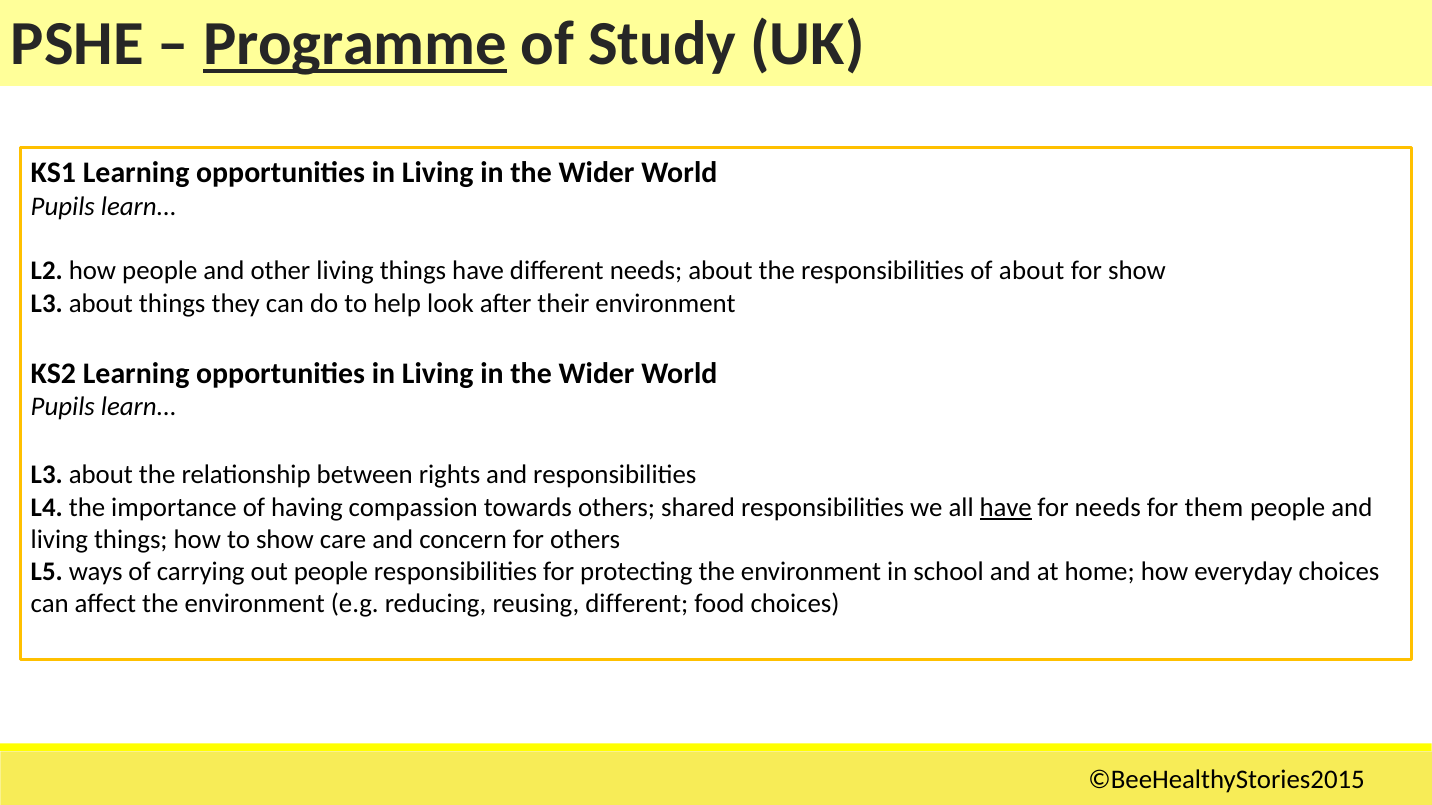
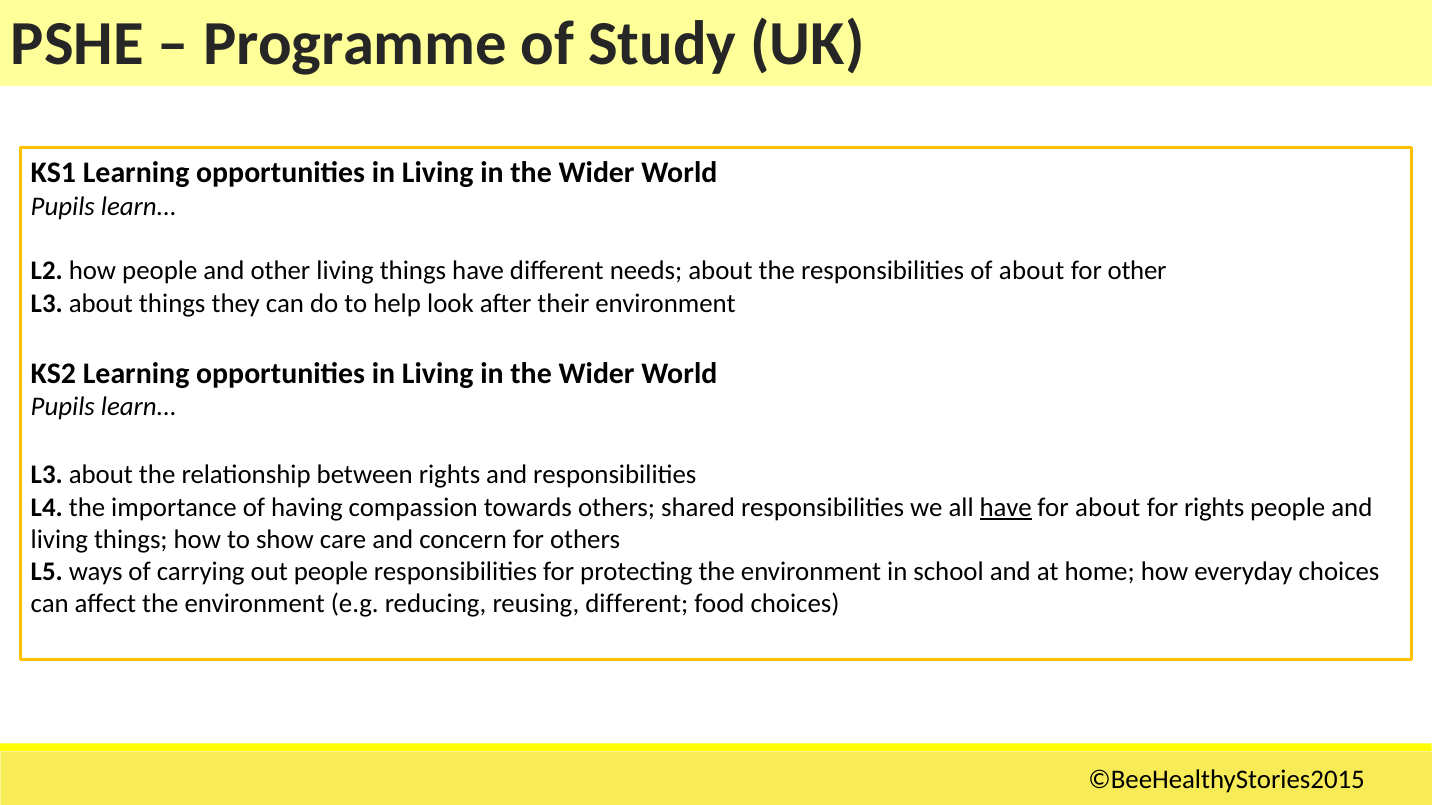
Programme underline: present -> none (355, 44)
for show: show -> other (1137, 271)
for needs: needs -> about (1108, 508)
for them: them -> rights (1214, 508)
